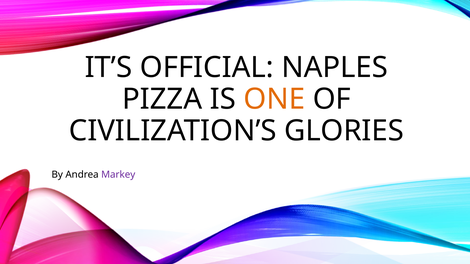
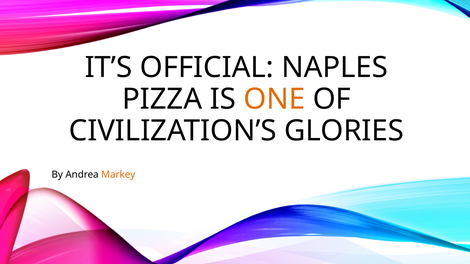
Markey colour: purple -> orange (118, 175)
